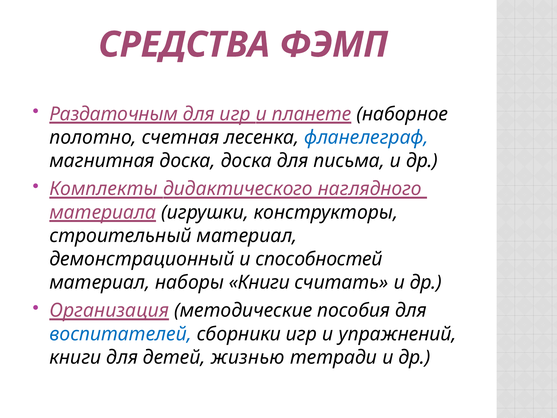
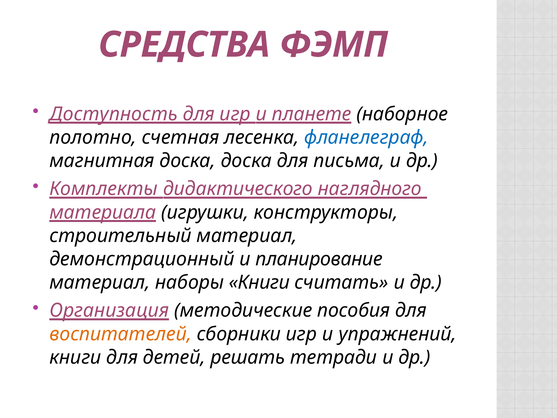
Раздаточным: Раздаточным -> Доступность (114, 114)
способностей: способностей -> планирование (319, 259)
воспитателей colour: blue -> orange (121, 334)
жизнью: жизнью -> решать (248, 357)
